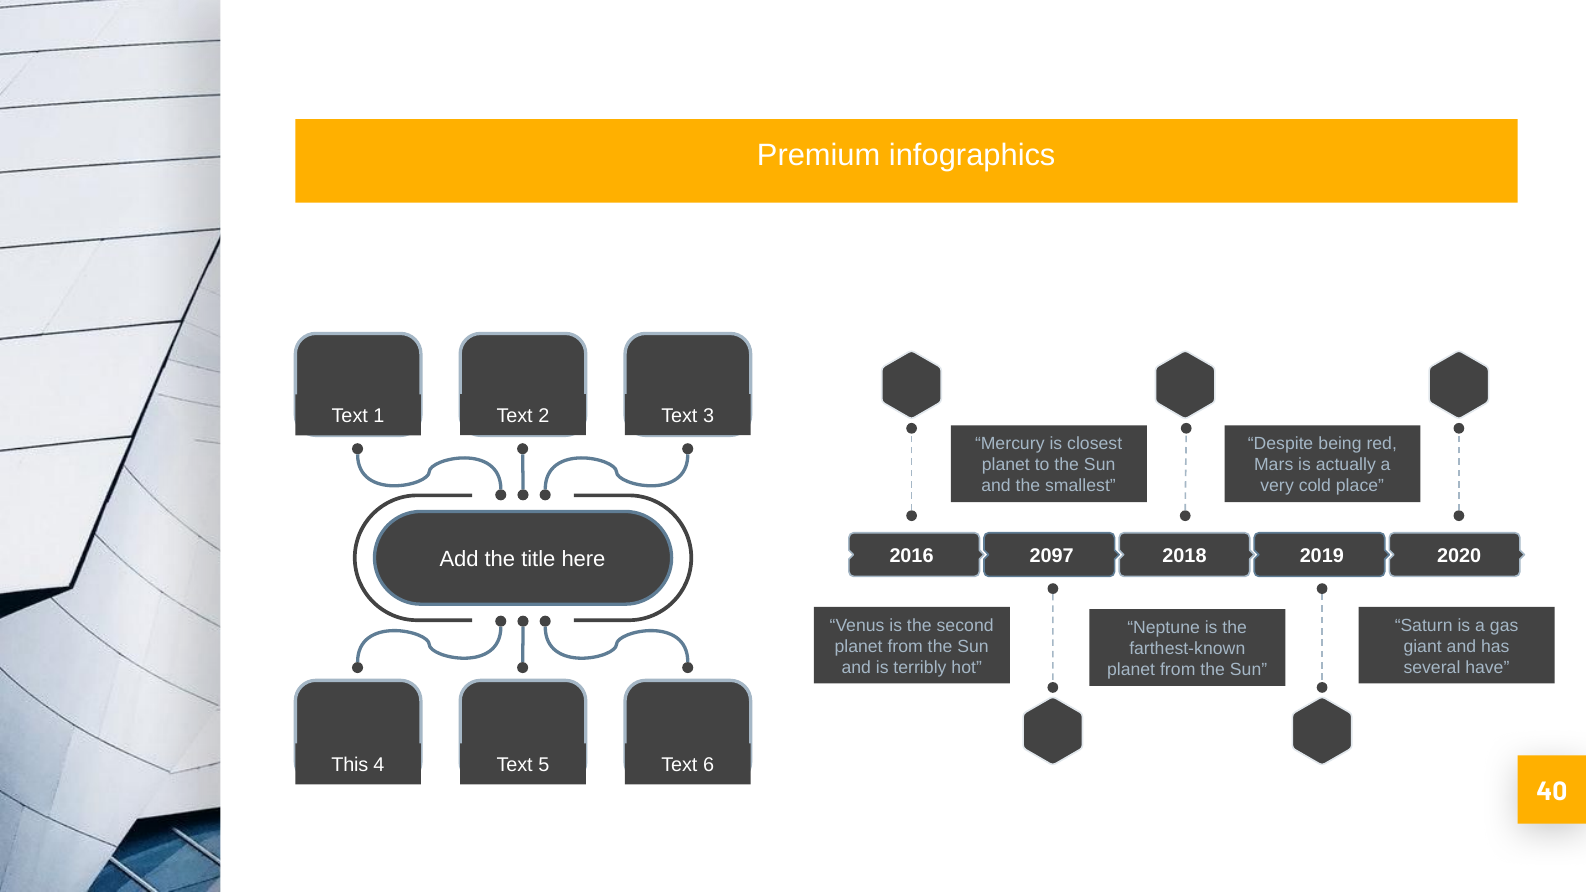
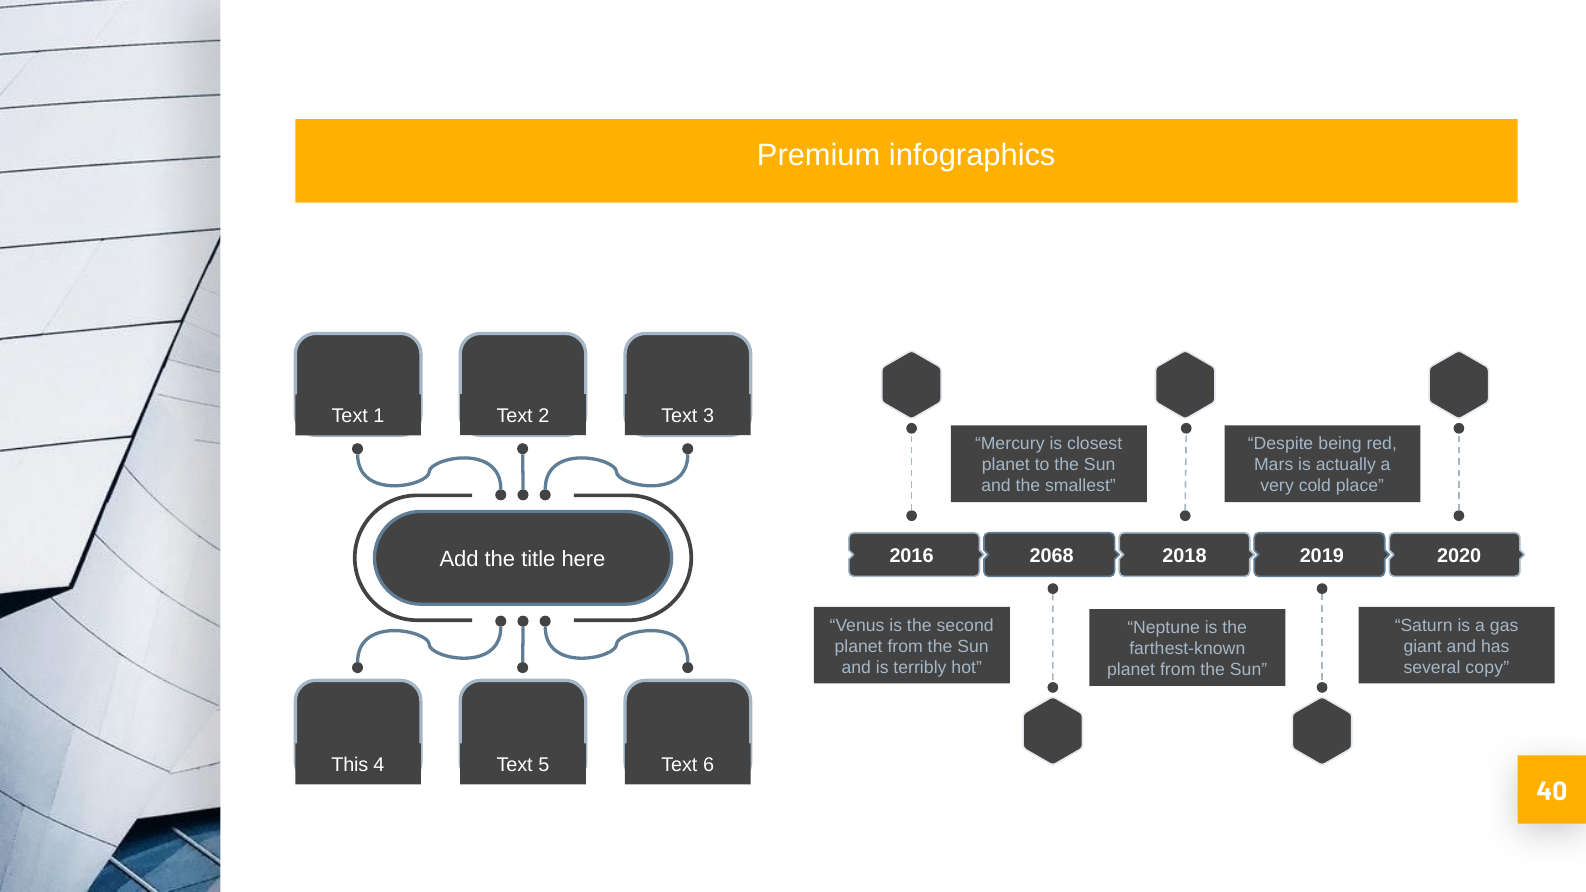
2097: 2097 -> 2068 (1052, 556)
have: have -> copy (1487, 668)
